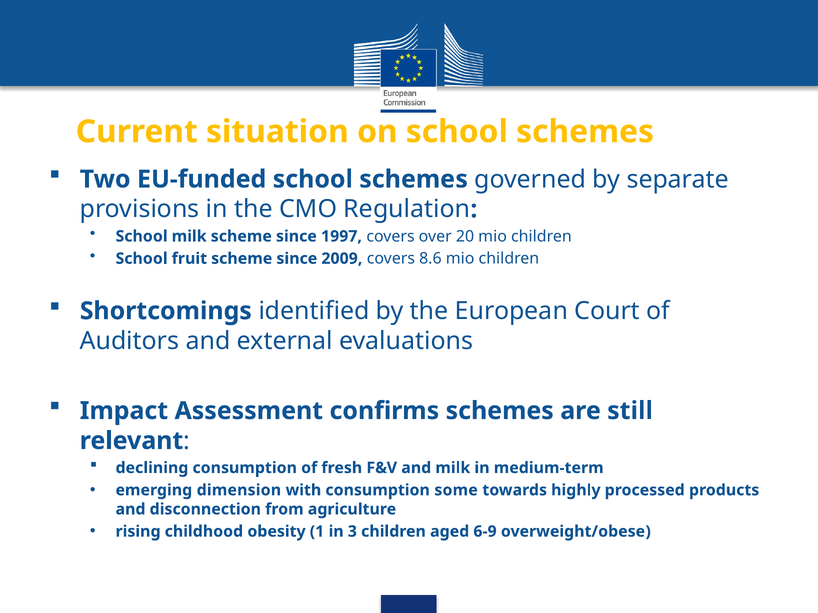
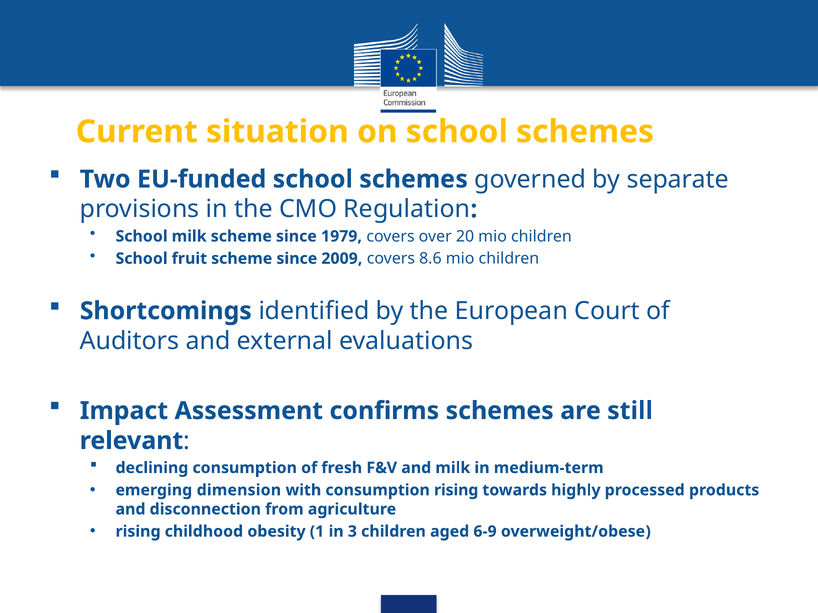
1997: 1997 -> 1979 (341, 236)
consumption some: some -> rising (456, 491)
